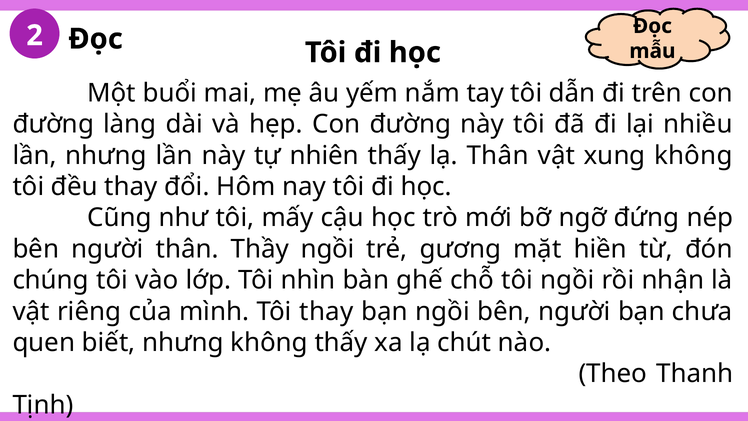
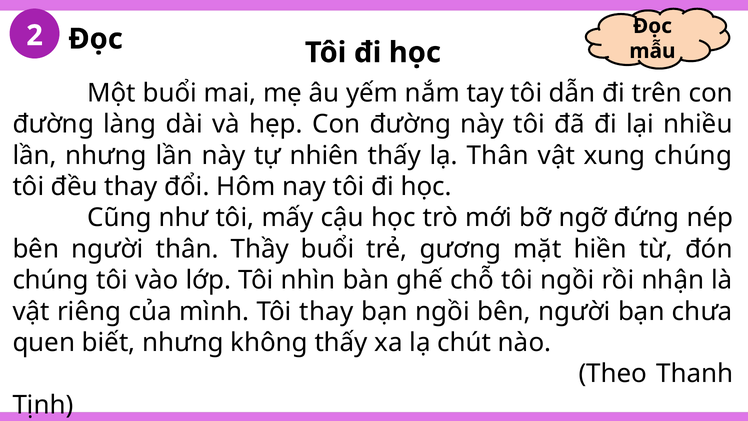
xung không: không -> chúng (693, 155)
Thầy ngồi: ngồi -> buổi (328, 249)
